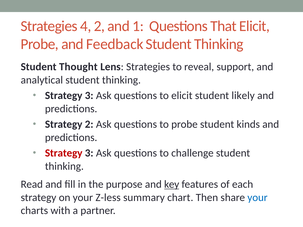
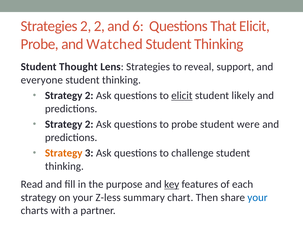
Strategies 4: 4 -> 2 (86, 26)
1: 1 -> 6 (138, 26)
Feedback: Feedback -> Watched (115, 44)
analytical: analytical -> everyone (42, 80)
3: 3 -> 2 (89, 96)
elicit underline: none -> present (182, 96)
kinds: kinds -> were (248, 124)
Strategy colour: red -> orange (64, 153)
